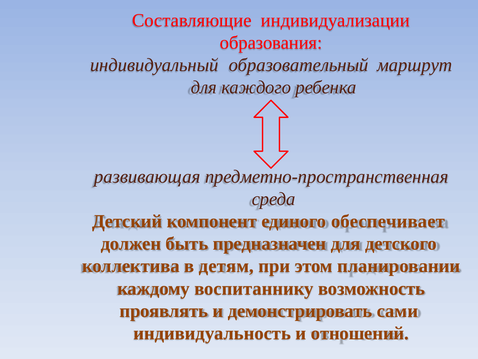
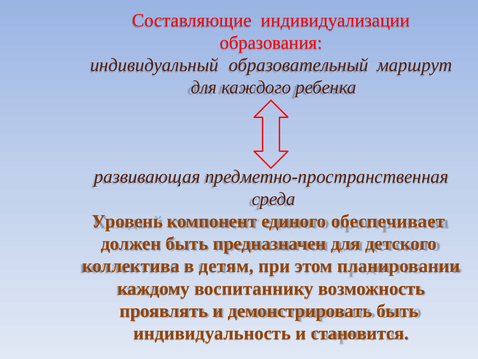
Детский: Детский -> Уровень (127, 221)
демонстрировать сами: сами -> быть (398, 310)
отношений: отношений -> становится (360, 333)
